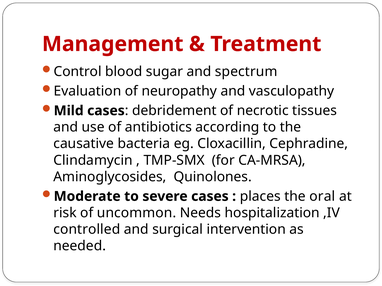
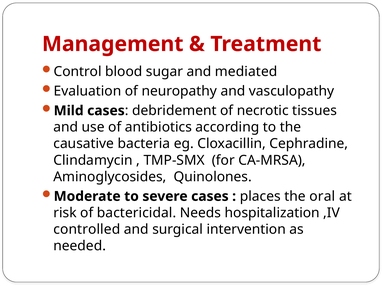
spectrum: spectrum -> mediated (246, 72)
uncommon: uncommon -> bactericidal (137, 213)
